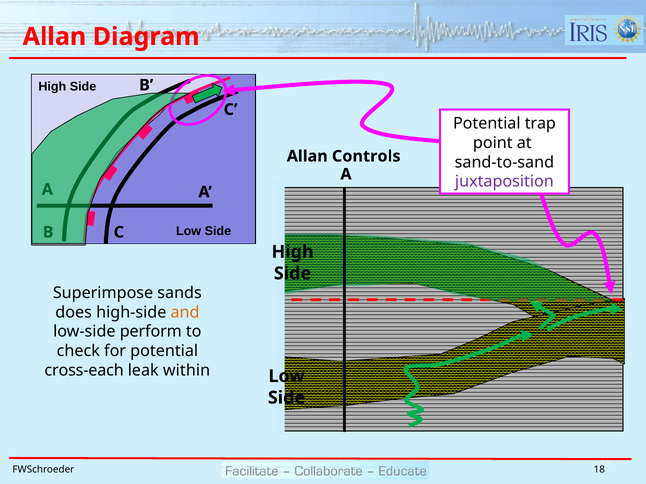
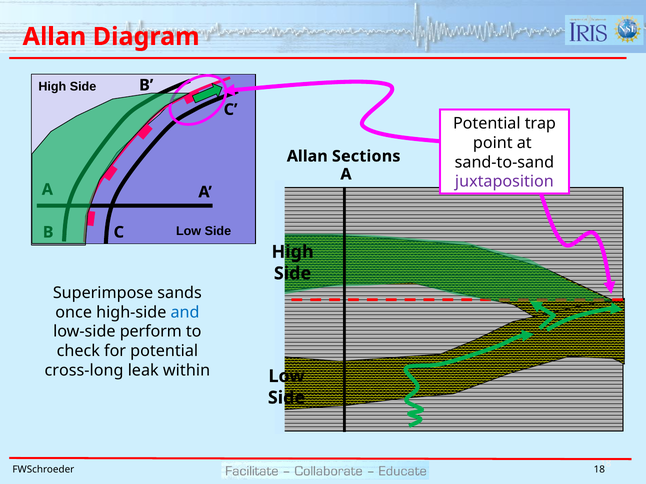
Controls: Controls -> Sections (366, 156)
does: does -> once (74, 313)
and colour: orange -> blue (185, 313)
cross-each: cross-each -> cross-long (84, 371)
